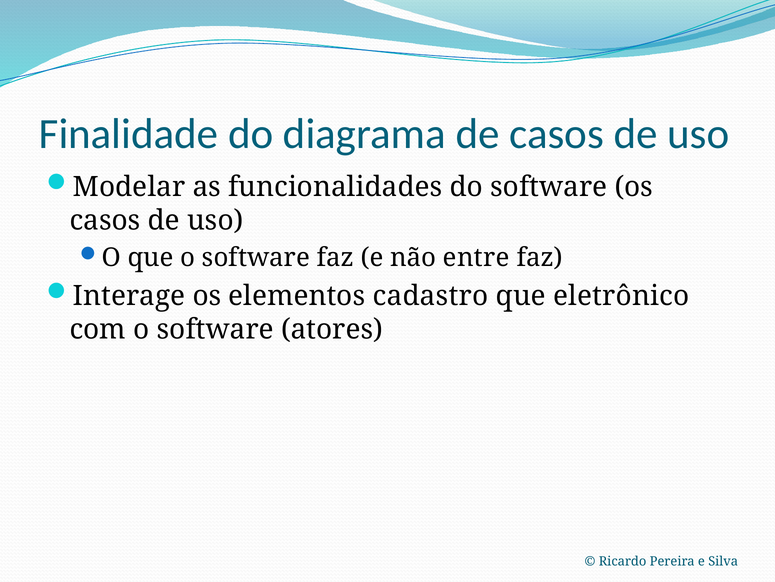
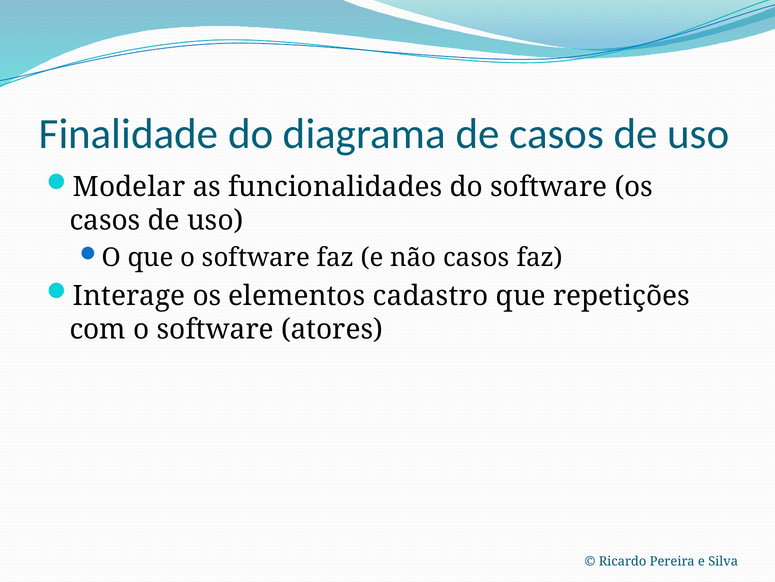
não entre: entre -> casos (476, 257)
eletrônico: eletrônico -> repetições (621, 295)
